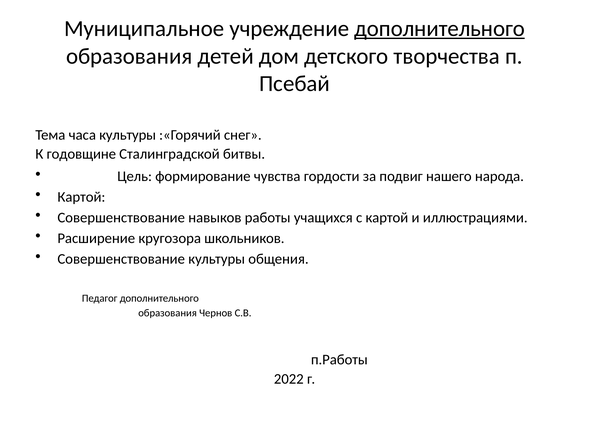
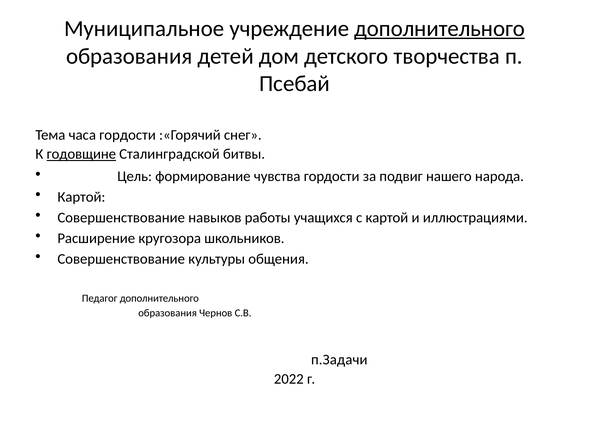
часа культуры: культуры -> гордости (128, 135)
годовщине underline: none -> present (81, 154)
п.Работы: п.Работы -> п.Задачи (339, 360)
